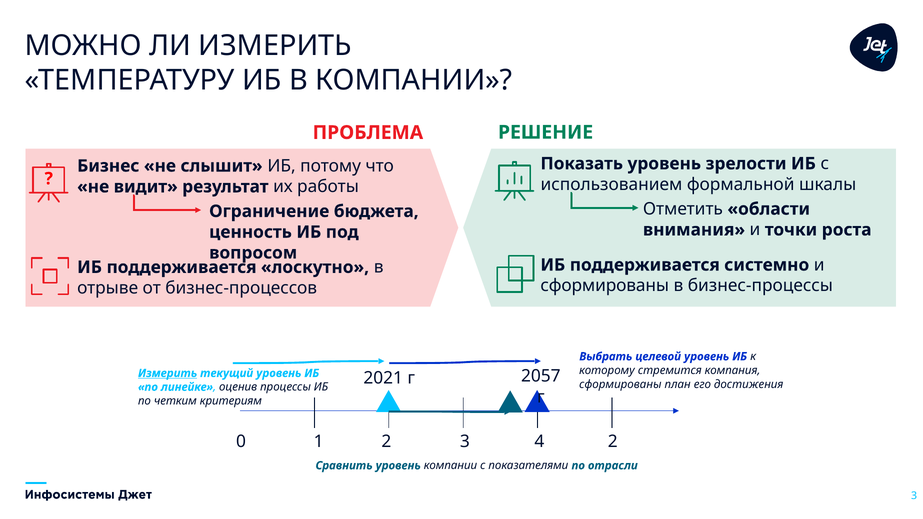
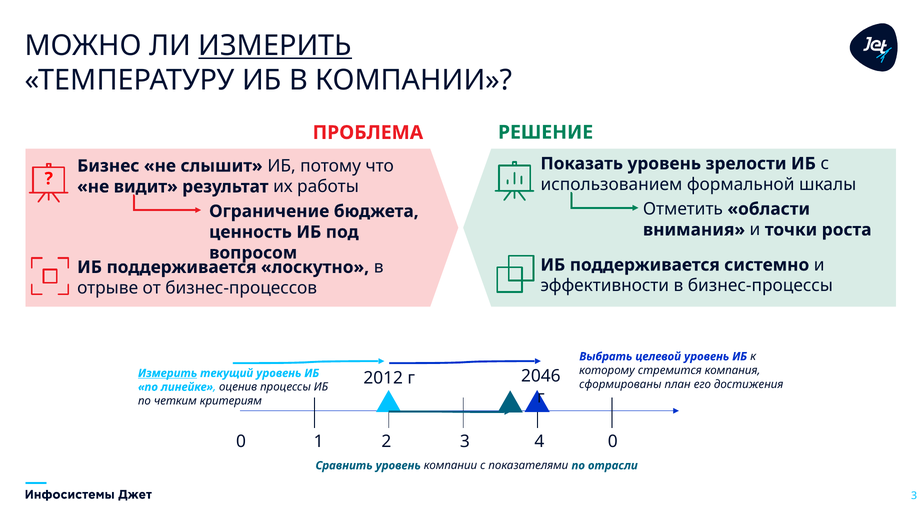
ИЗМЕРИТЬ underline: none -> present (275, 46)
сформированы: сформированы -> эффективности (605, 286)
2021: 2021 -> 2012 (383, 378)
2057: 2057 -> 2046 (541, 376)
2 2: 2 -> 0 (613, 442)
